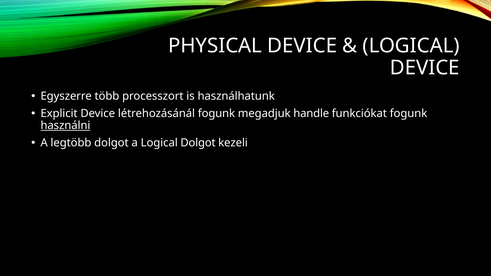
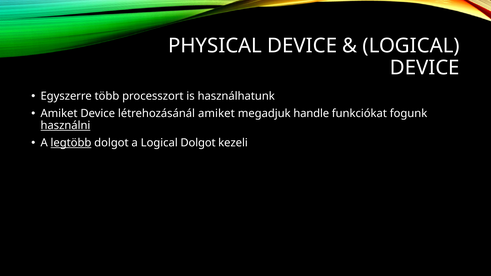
Explicit: Explicit -> Amiket (59, 113)
létrehozásánál fogunk: fogunk -> amiket (216, 113)
legtöbb underline: none -> present (71, 143)
